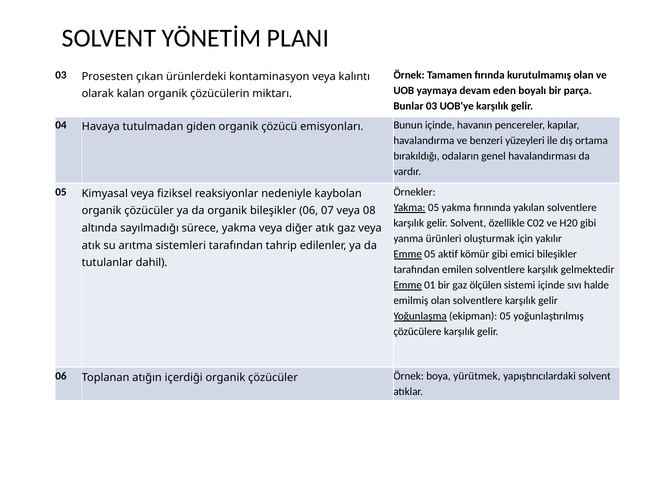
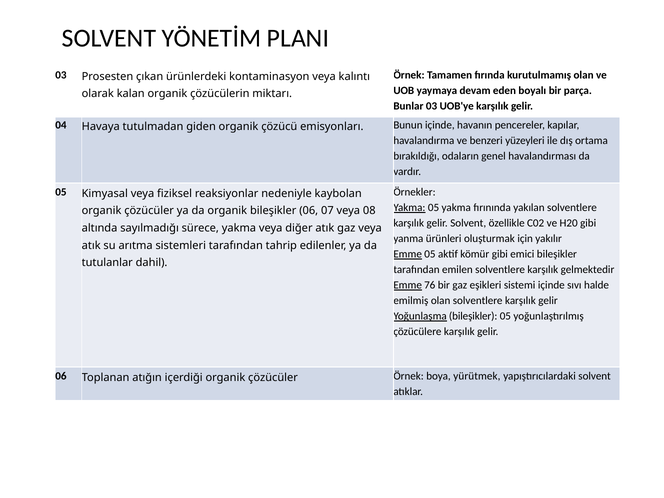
01: 01 -> 76 (430, 285)
ölçülen: ölçülen -> eşikleri (486, 285)
Yoğunlaşma ekipman: ekipman -> bileşikler (473, 316)
